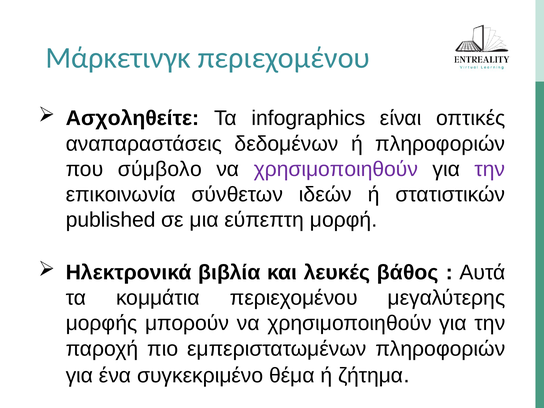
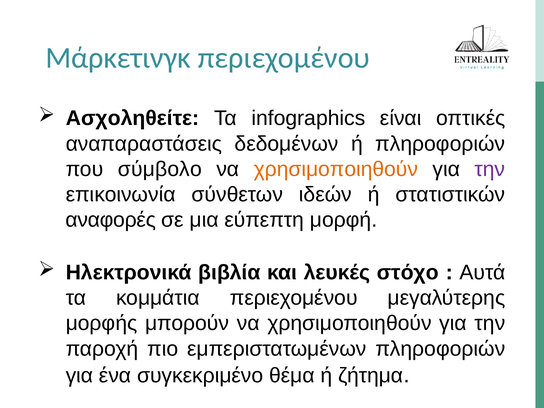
χρησιμοποιηθούν colour: purple -> orange (336, 169)
published: published -> αναφορές (111, 220)
βάθος: βάθος -> στόχο (408, 272)
